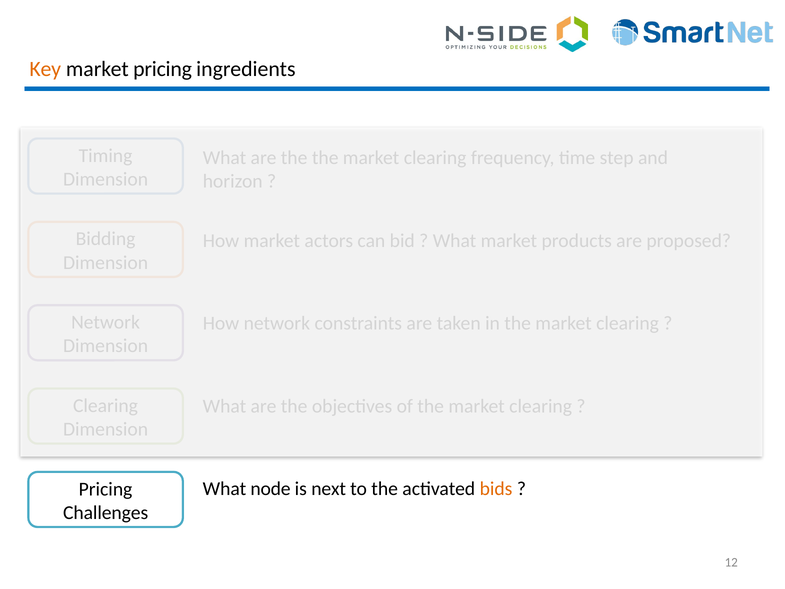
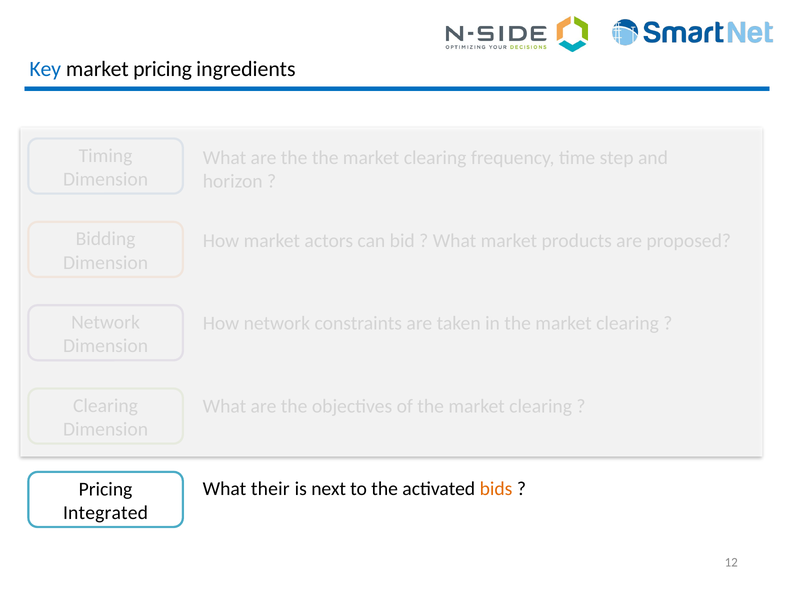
Key colour: orange -> blue (45, 69)
node: node -> their (270, 489)
Challenges: Challenges -> Integrated (106, 512)
